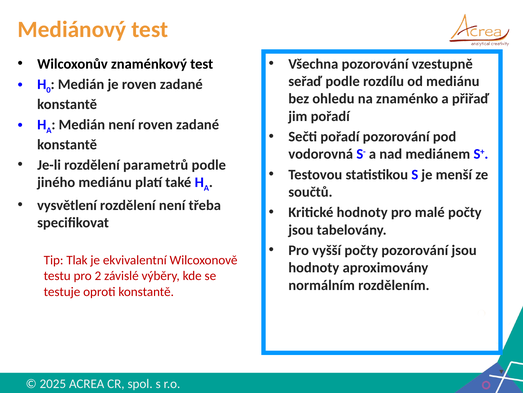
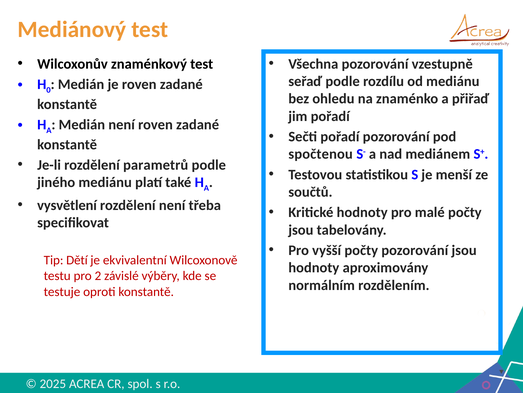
vodorovná: vodorovná -> spočtenou (321, 154)
Tlak: Tlak -> Dětí (77, 260)
